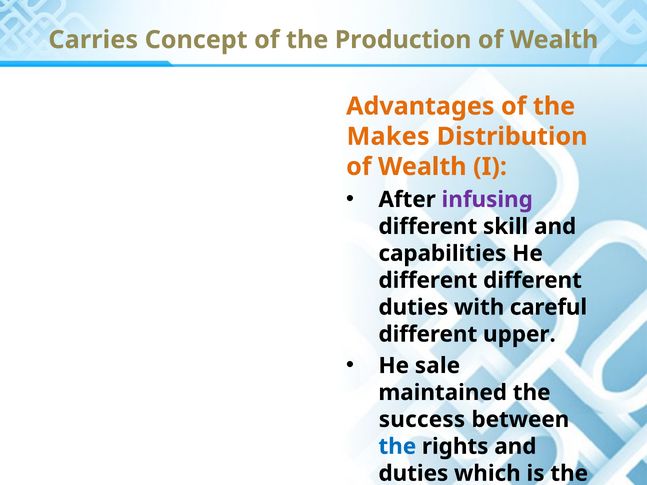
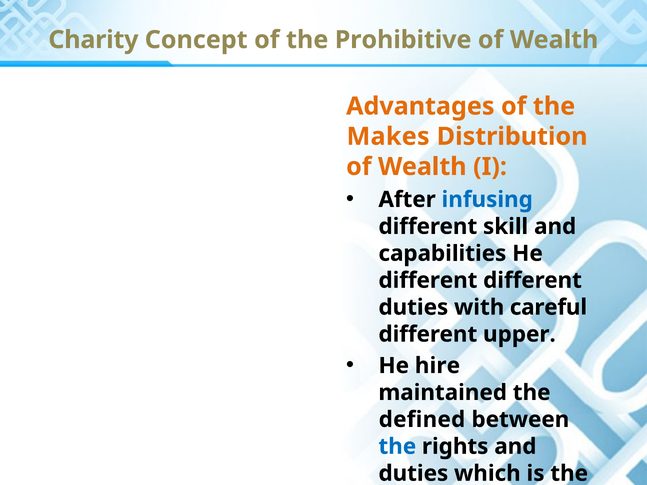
Carries: Carries -> Charity (93, 40)
Production: Production -> Prohibitive (403, 40)
infusing colour: purple -> blue (487, 200)
sale: sale -> hire (437, 366)
success: success -> defined (422, 420)
